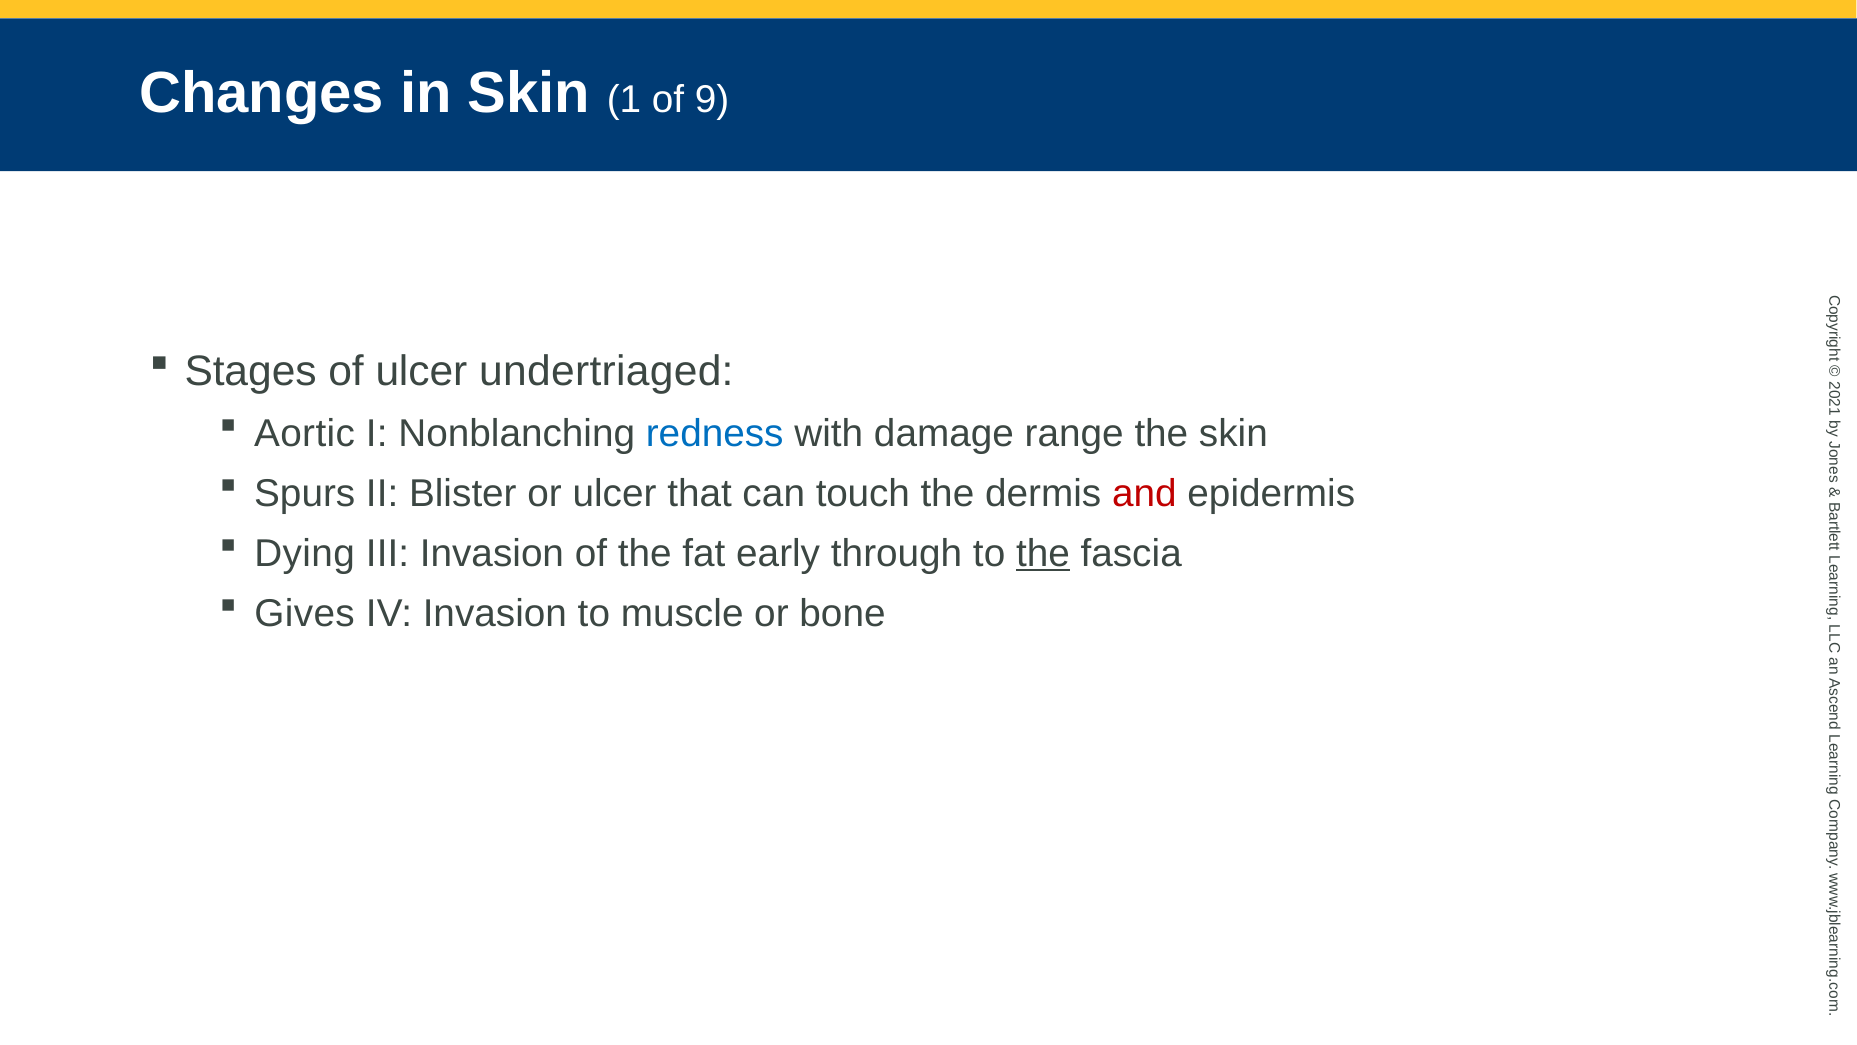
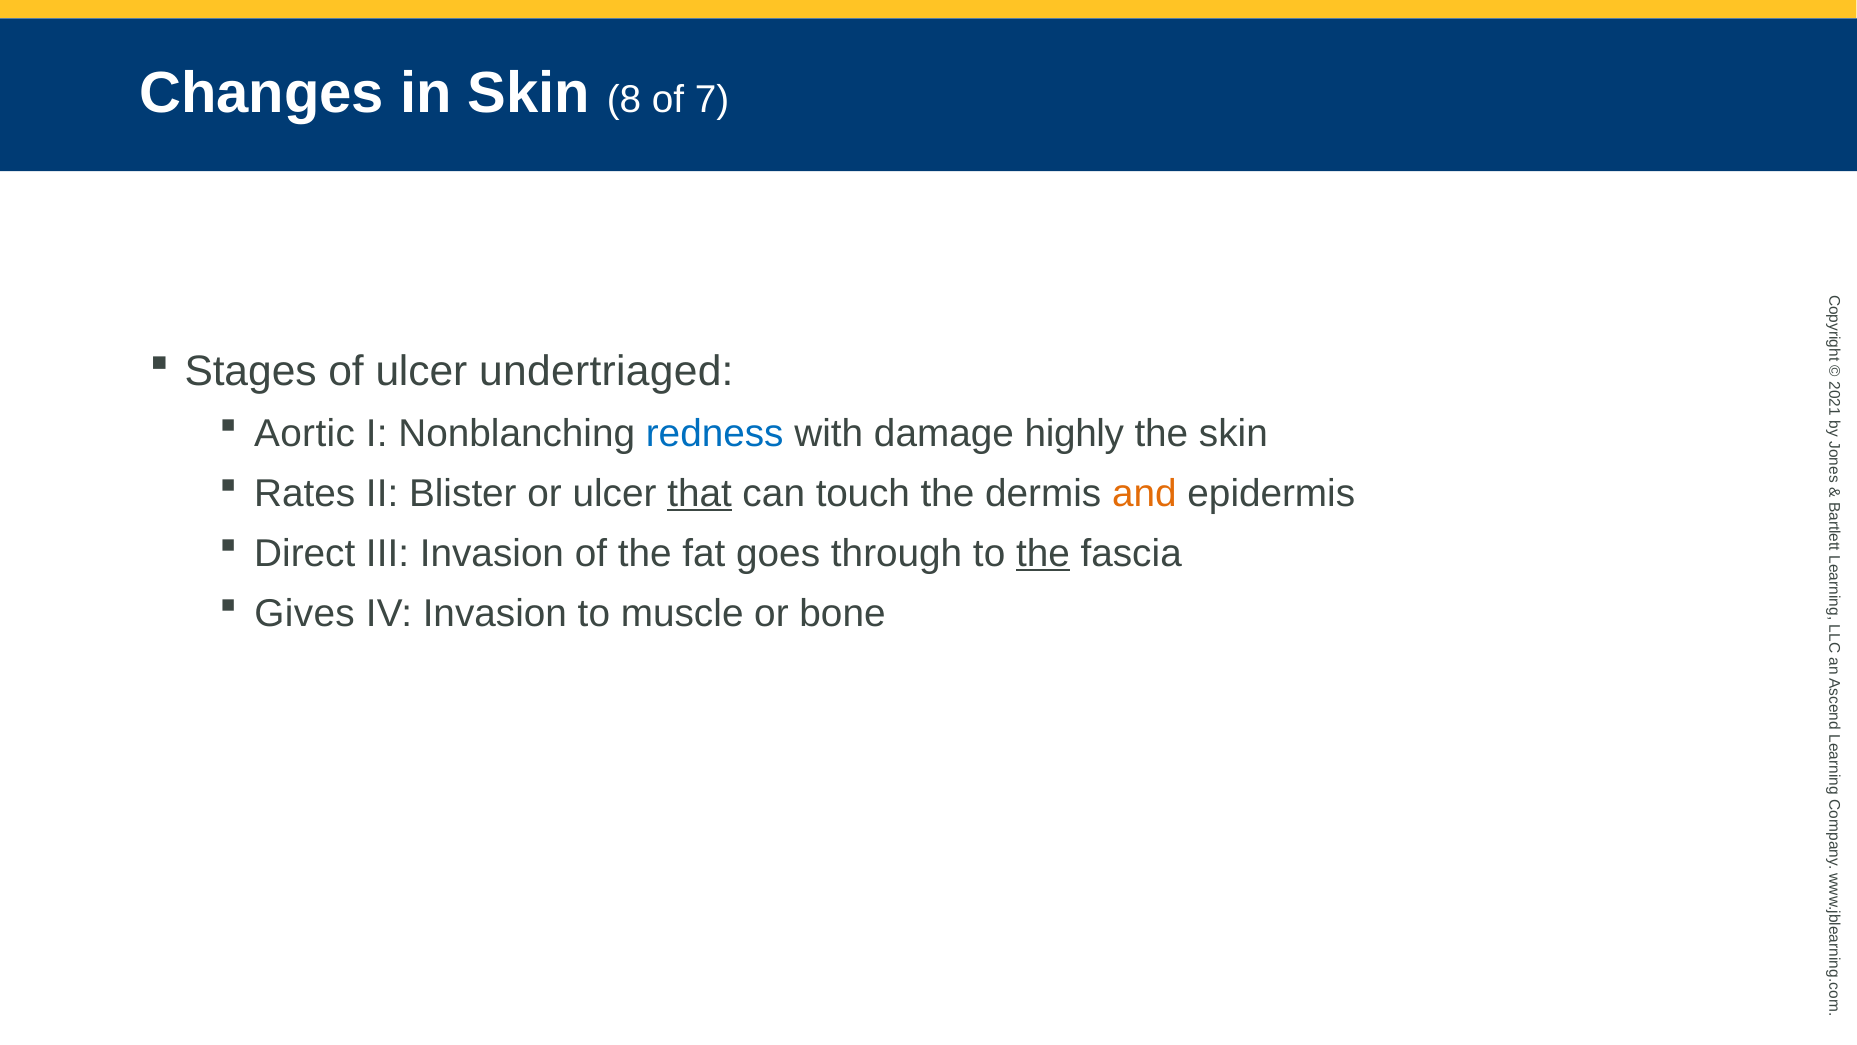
Skin 1: 1 -> 8 (624, 100)
9: 9 -> 7 (712, 100)
range: range -> highly (1074, 433)
Spurs: Spurs -> Rates (305, 493)
that underline: none -> present (700, 493)
and colour: red -> orange (1144, 493)
Dying: Dying -> Direct (305, 553)
early: early -> goes (778, 553)
